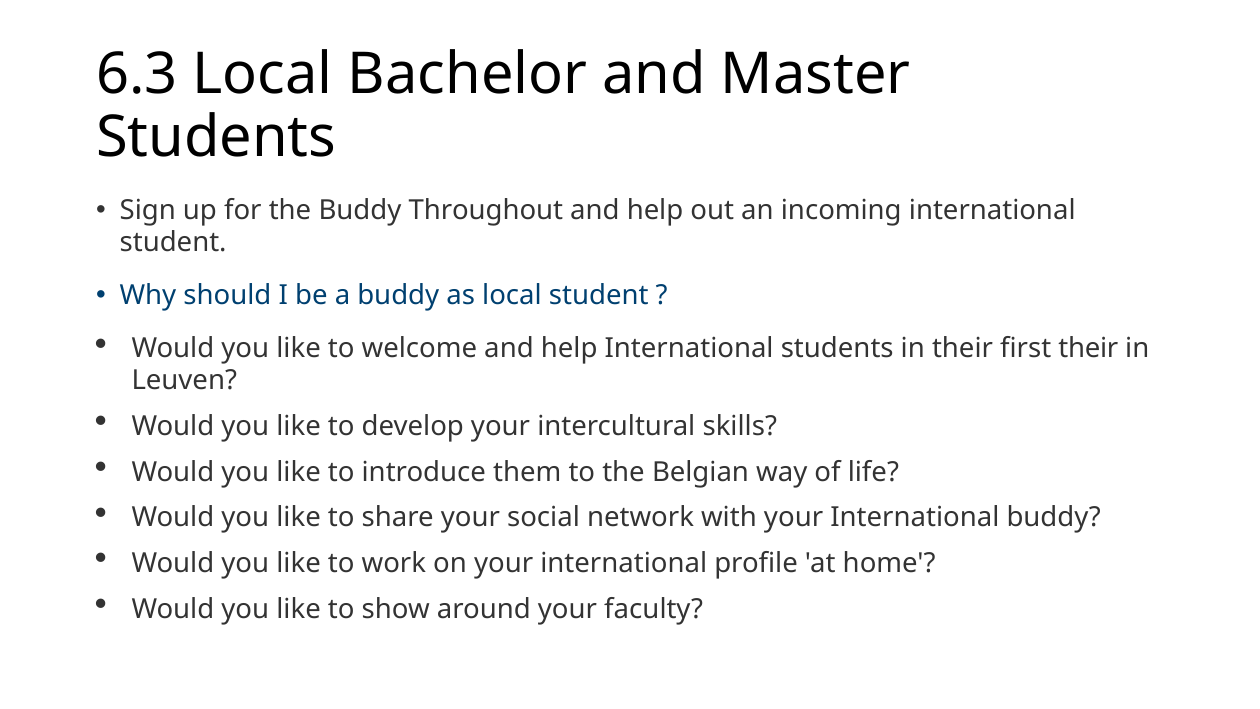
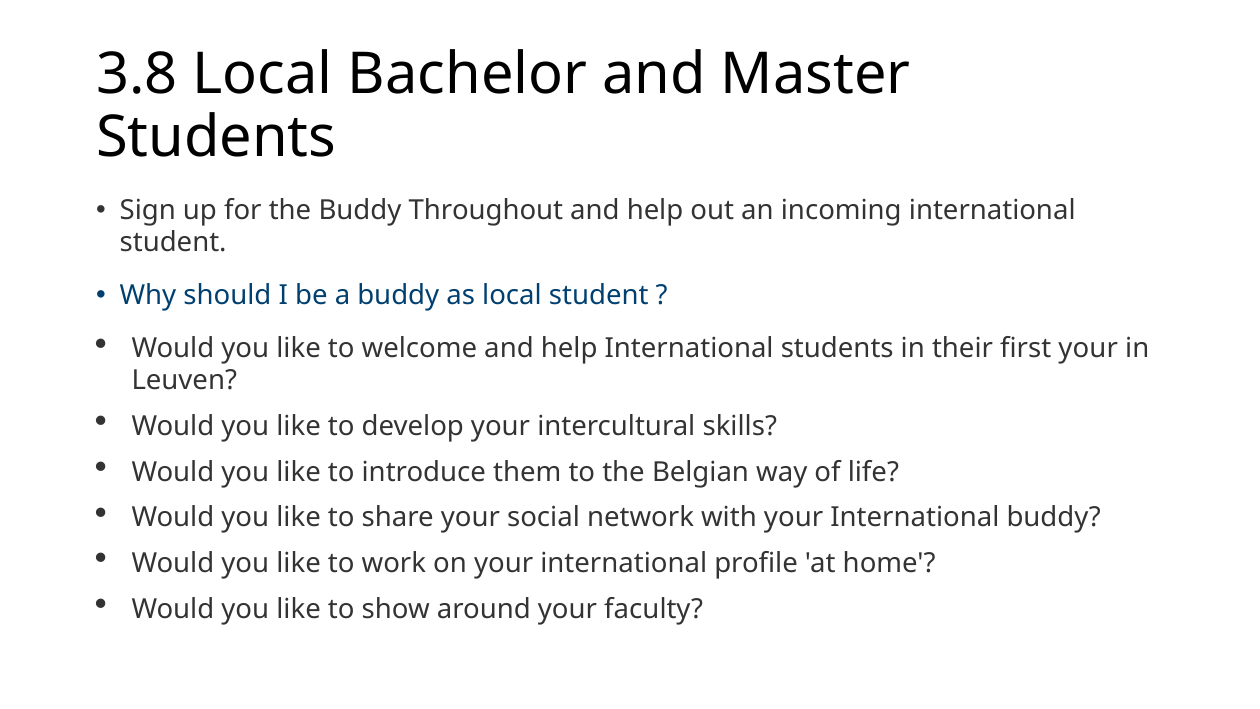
6.3: 6.3 -> 3.8 (137, 75)
first their: their -> your (1088, 349)
